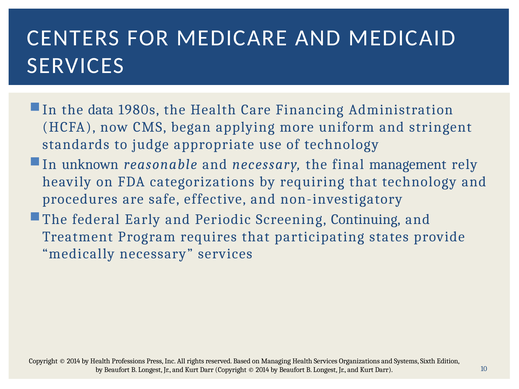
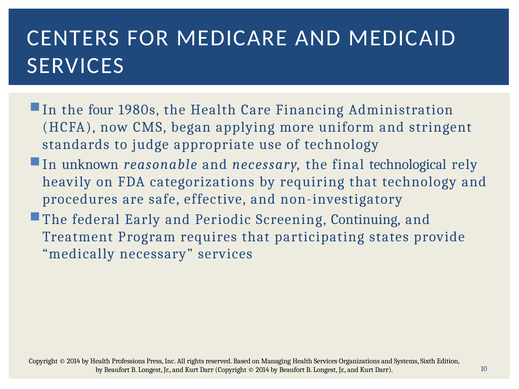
data: data -> four (101, 110)
management: management -> technological (408, 165)
